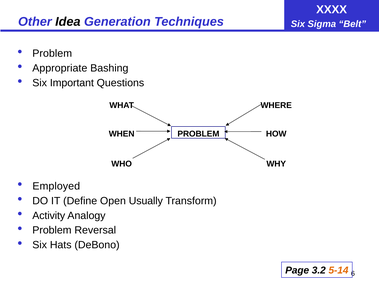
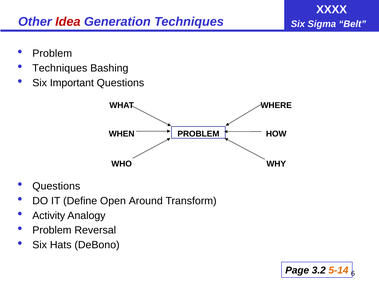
Idea colour: black -> red (68, 22)
Appropriate: Appropriate -> Techniques (60, 68)
Employed: Employed -> Questions (56, 186)
Usually: Usually -> Around (146, 201)
